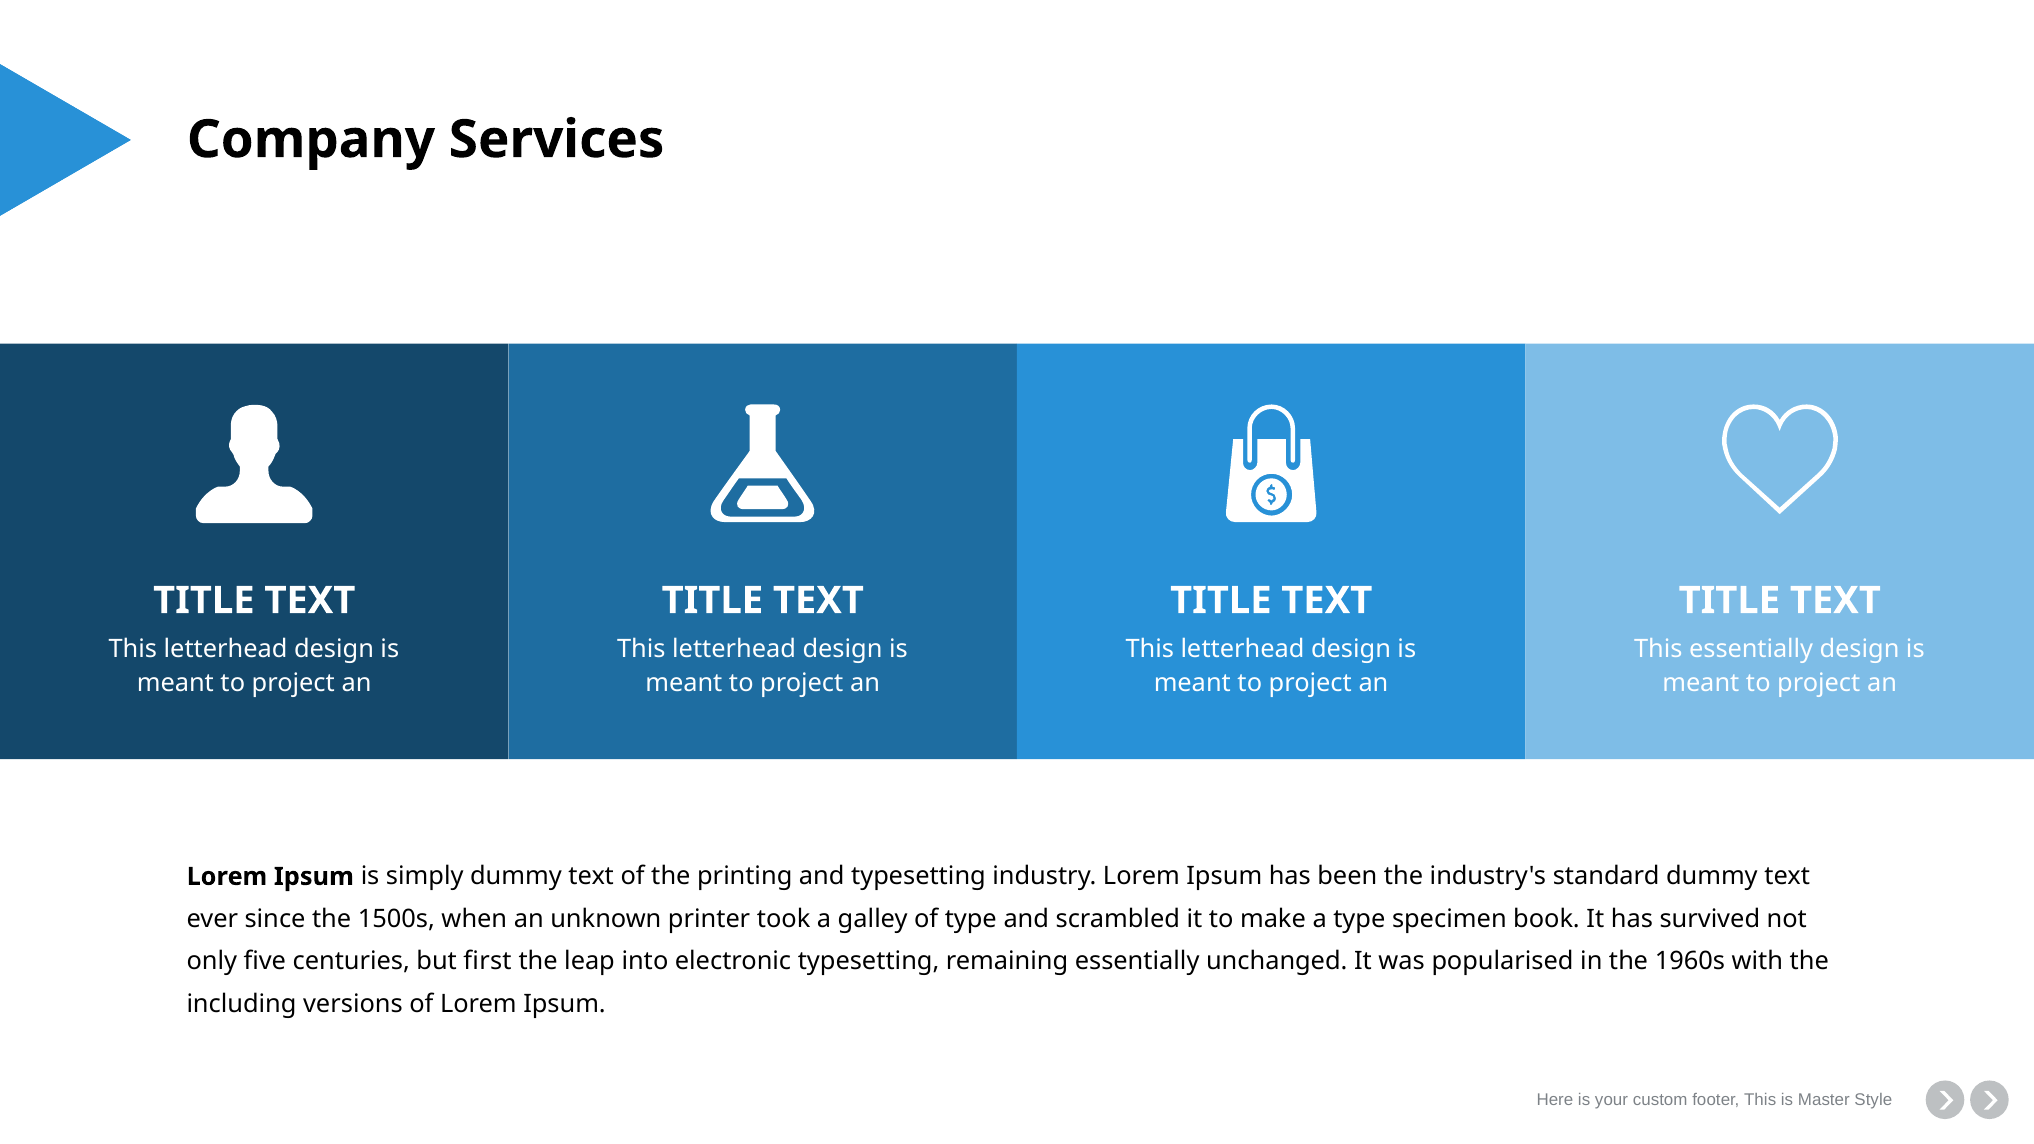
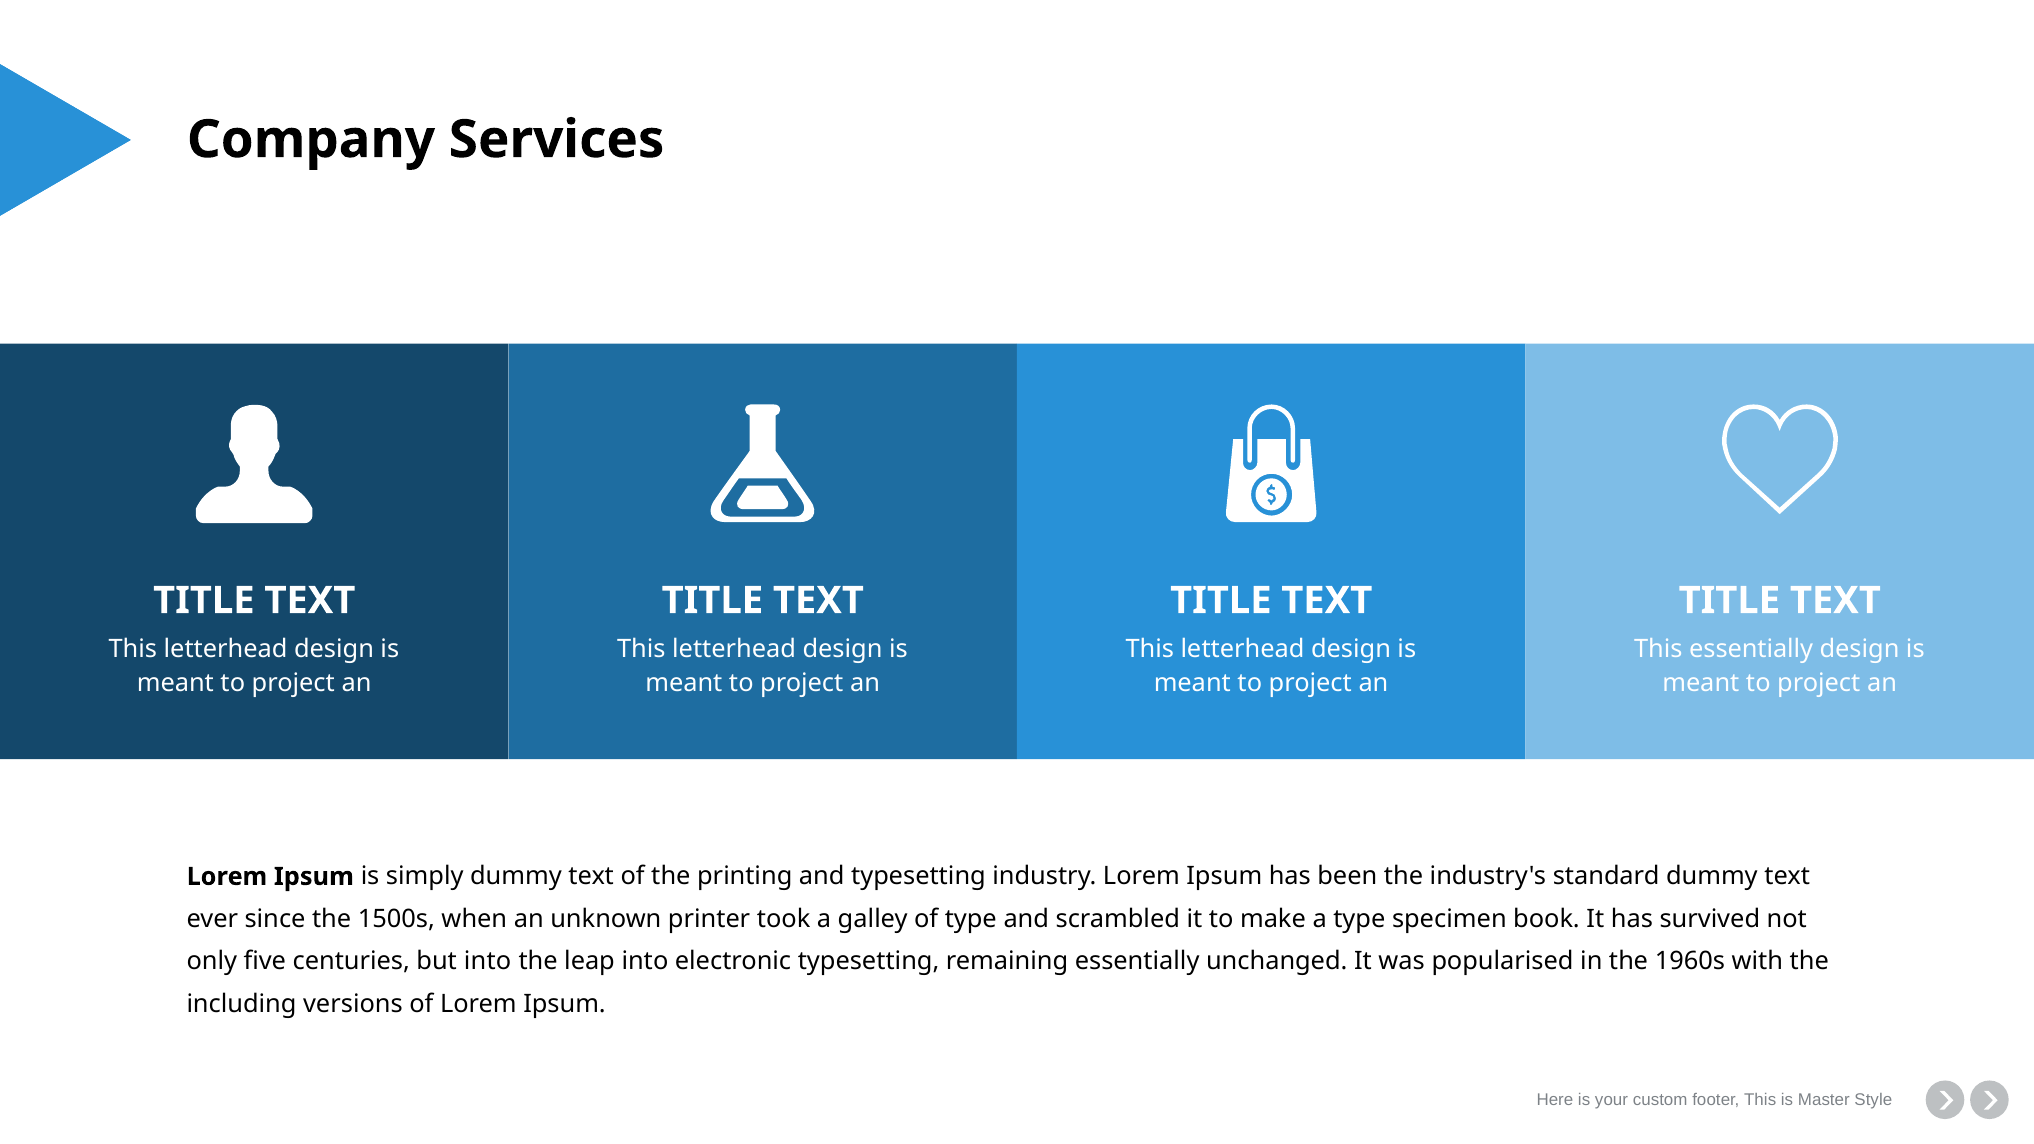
but first: first -> into (488, 961)
